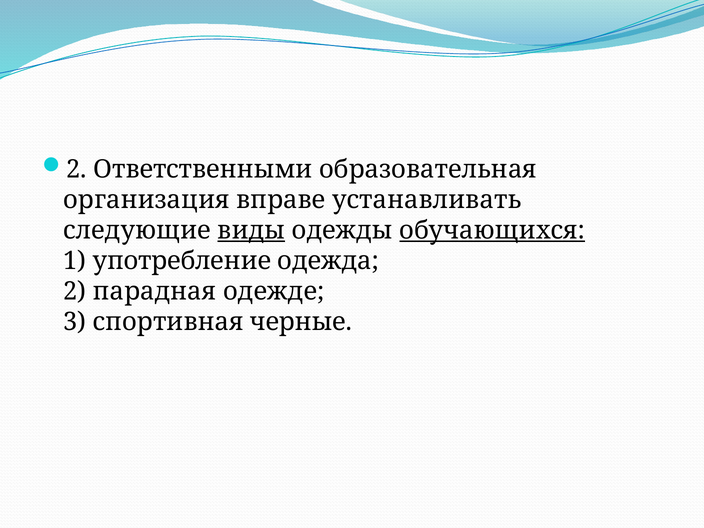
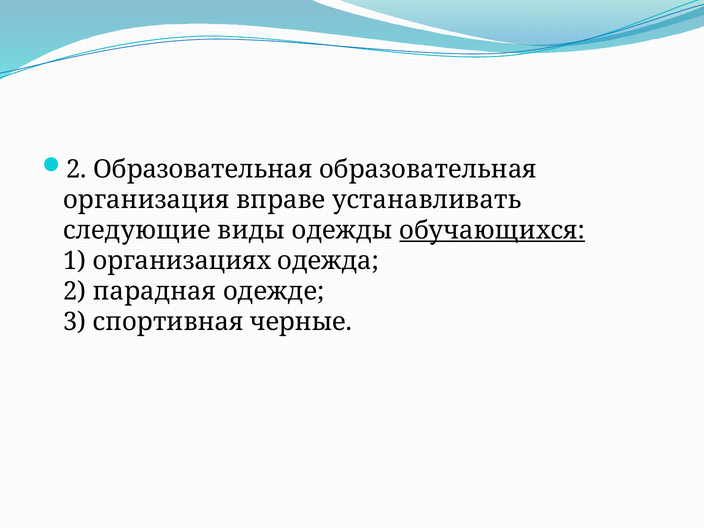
2 Ответственными: Ответственными -> Образовательная (203, 169)
виды underline: present -> none (251, 230)
употребление: употребление -> организациях (182, 261)
